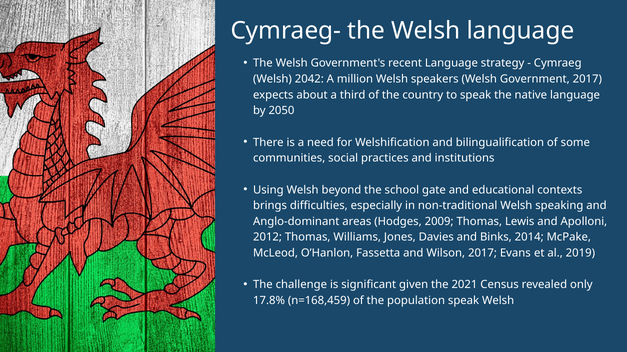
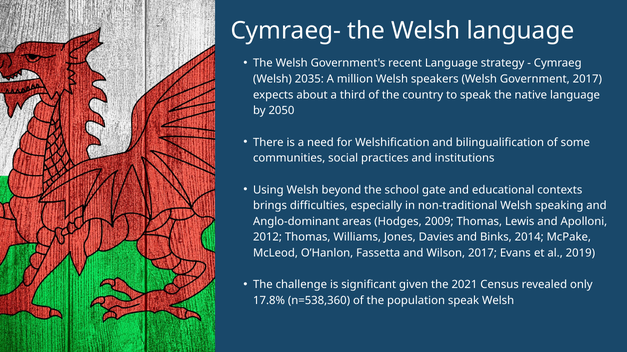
2042: 2042 -> 2035 (309, 79)
n=168,459: n=168,459 -> n=538,360 (319, 301)
